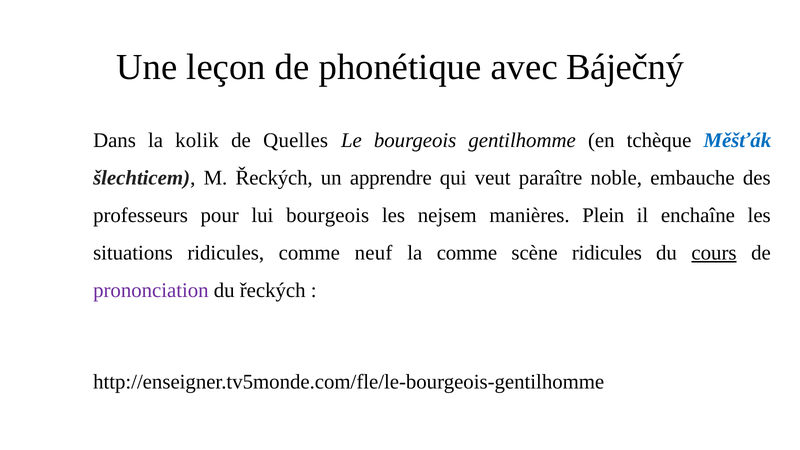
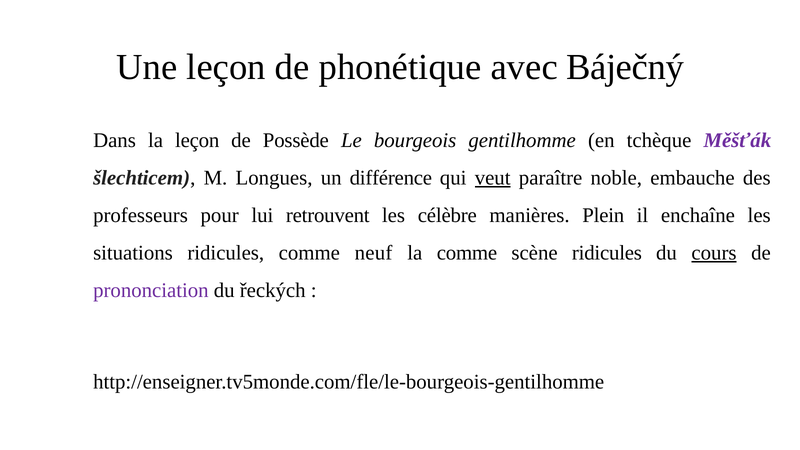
la kolik: kolik -> leçon (197, 140)
Quelles: Quelles -> Possède (296, 140)
Měšťák colour: blue -> purple (737, 140)
M Řeckých: Řeckých -> Longues (274, 178)
apprendre: apprendre -> différence (391, 178)
veut underline: none -> present (493, 178)
lui bourgeois: bourgeois -> retrouvent (328, 215)
nejsem: nejsem -> célèbre (447, 215)
